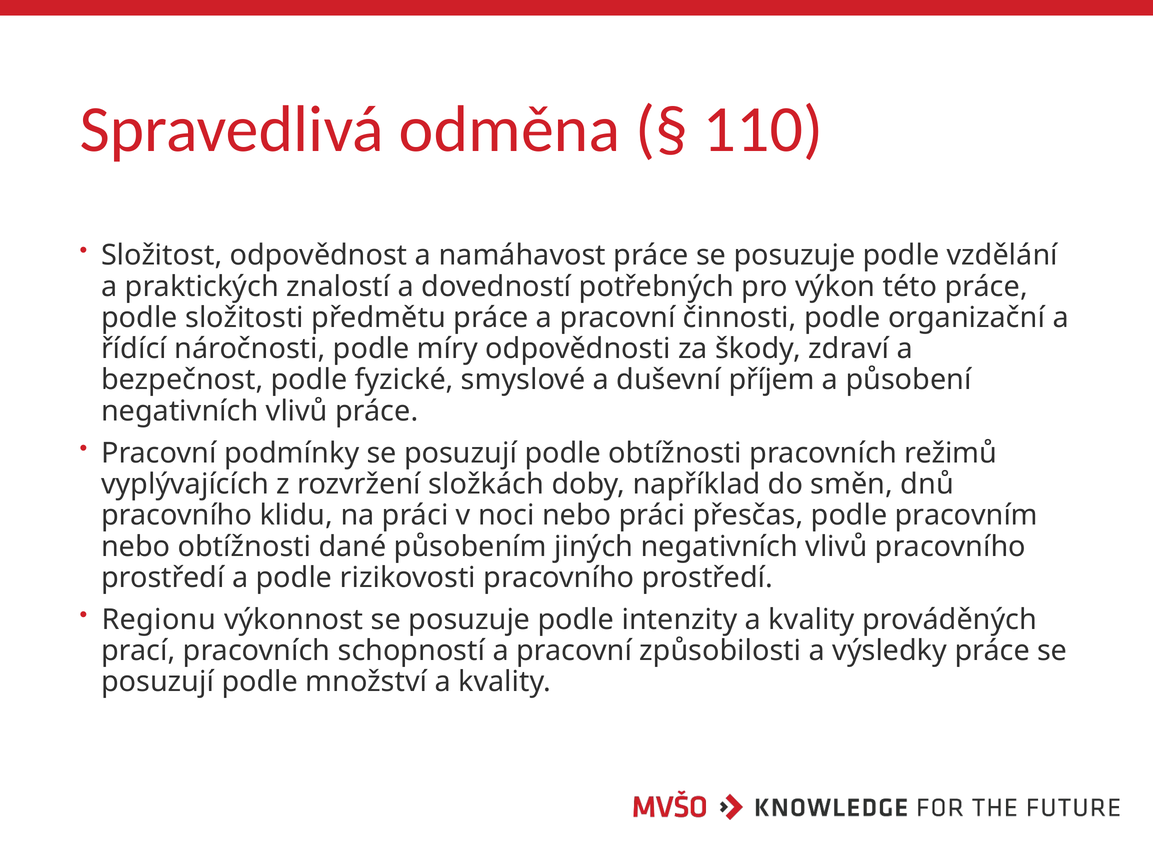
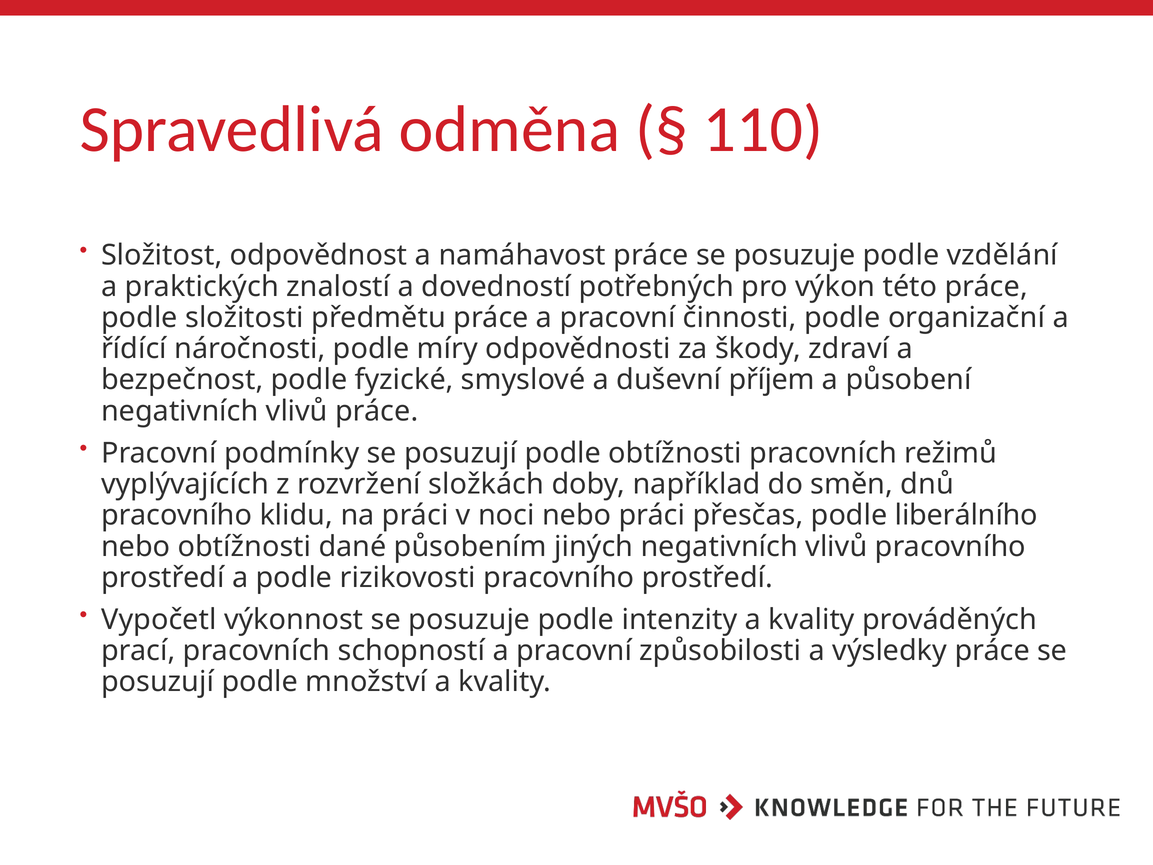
pracovním: pracovním -> liberálního (966, 515)
Regionu: Regionu -> Vypočetl (159, 619)
